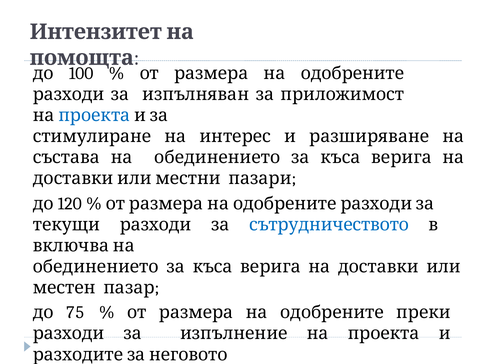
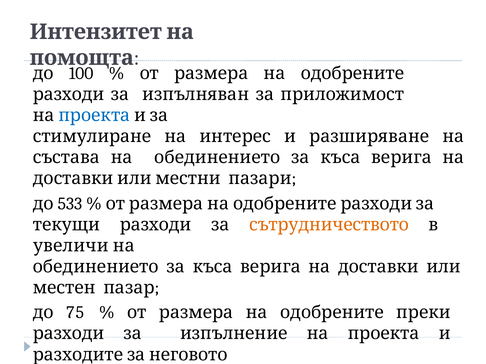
120: 120 -> 533 (70, 204)
сътрудничеството colour: blue -> orange (329, 225)
включва: включва -> увеличи (71, 246)
